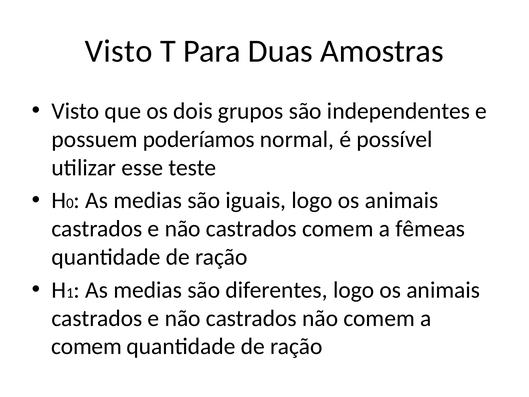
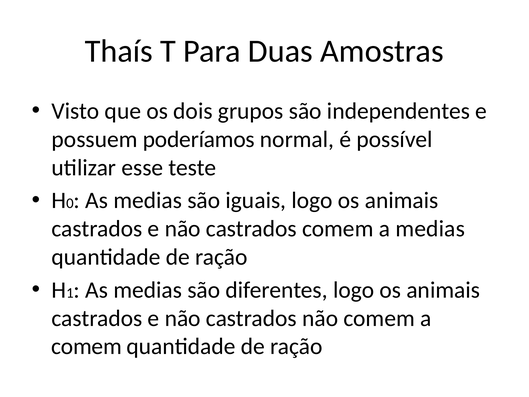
Visto: Visto -> Thaís (119, 51)
a fêmeas: fêmeas -> medias (430, 229)
